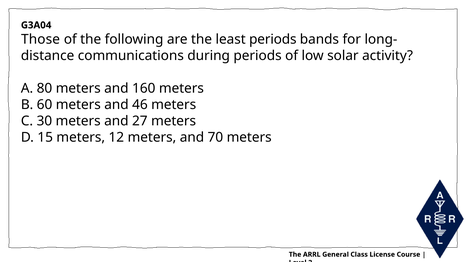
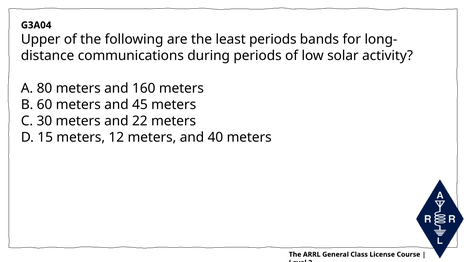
Those: Those -> Upper (41, 39)
46: 46 -> 45 (140, 105)
27: 27 -> 22 (140, 121)
70: 70 -> 40 (215, 137)
